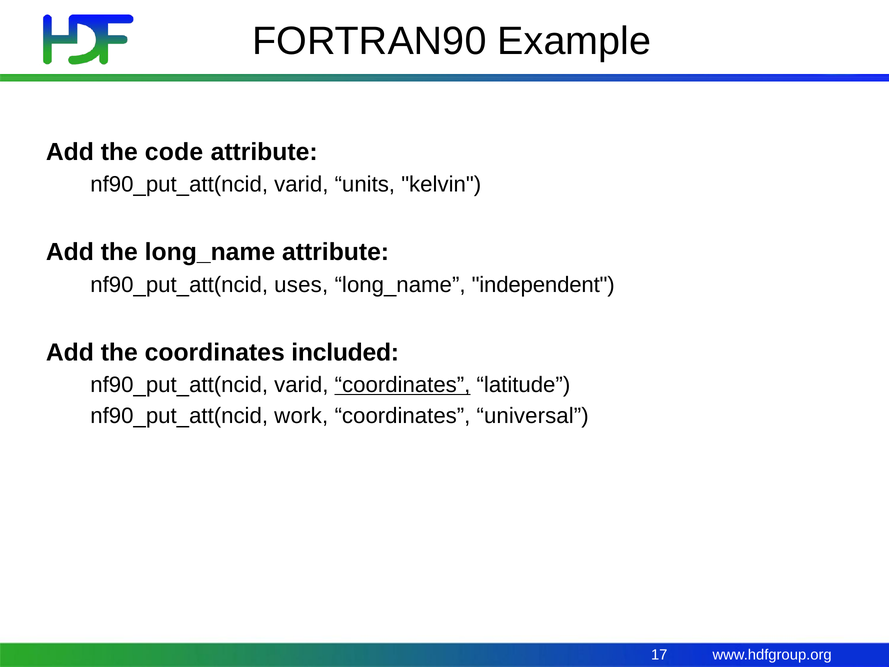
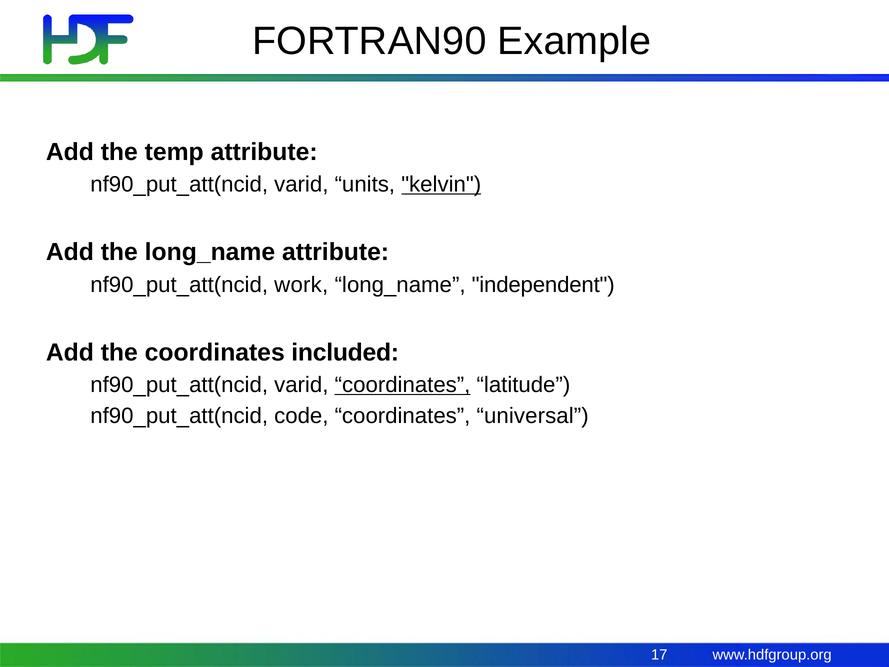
code: code -> temp (174, 152)
kelvin underline: none -> present (441, 184)
uses: uses -> work (301, 285)
work: work -> code (301, 416)
